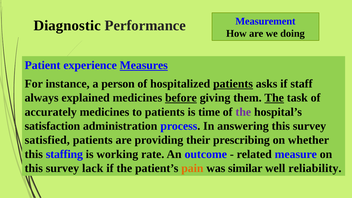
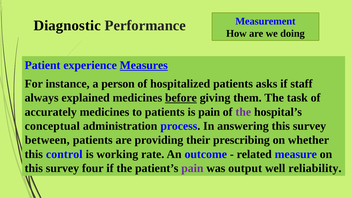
patients underline: present -> none (233, 84)
The underline: present -> none (274, 98)
is time: time -> pain (209, 112)
satisfaction: satisfaction -> conceptual (52, 126)
satisfied: satisfied -> between (47, 140)
staffing: staffing -> control (64, 154)
lack: lack -> four (93, 168)
pain colour: orange -> purple (192, 168)
similar: similar -> output (245, 168)
